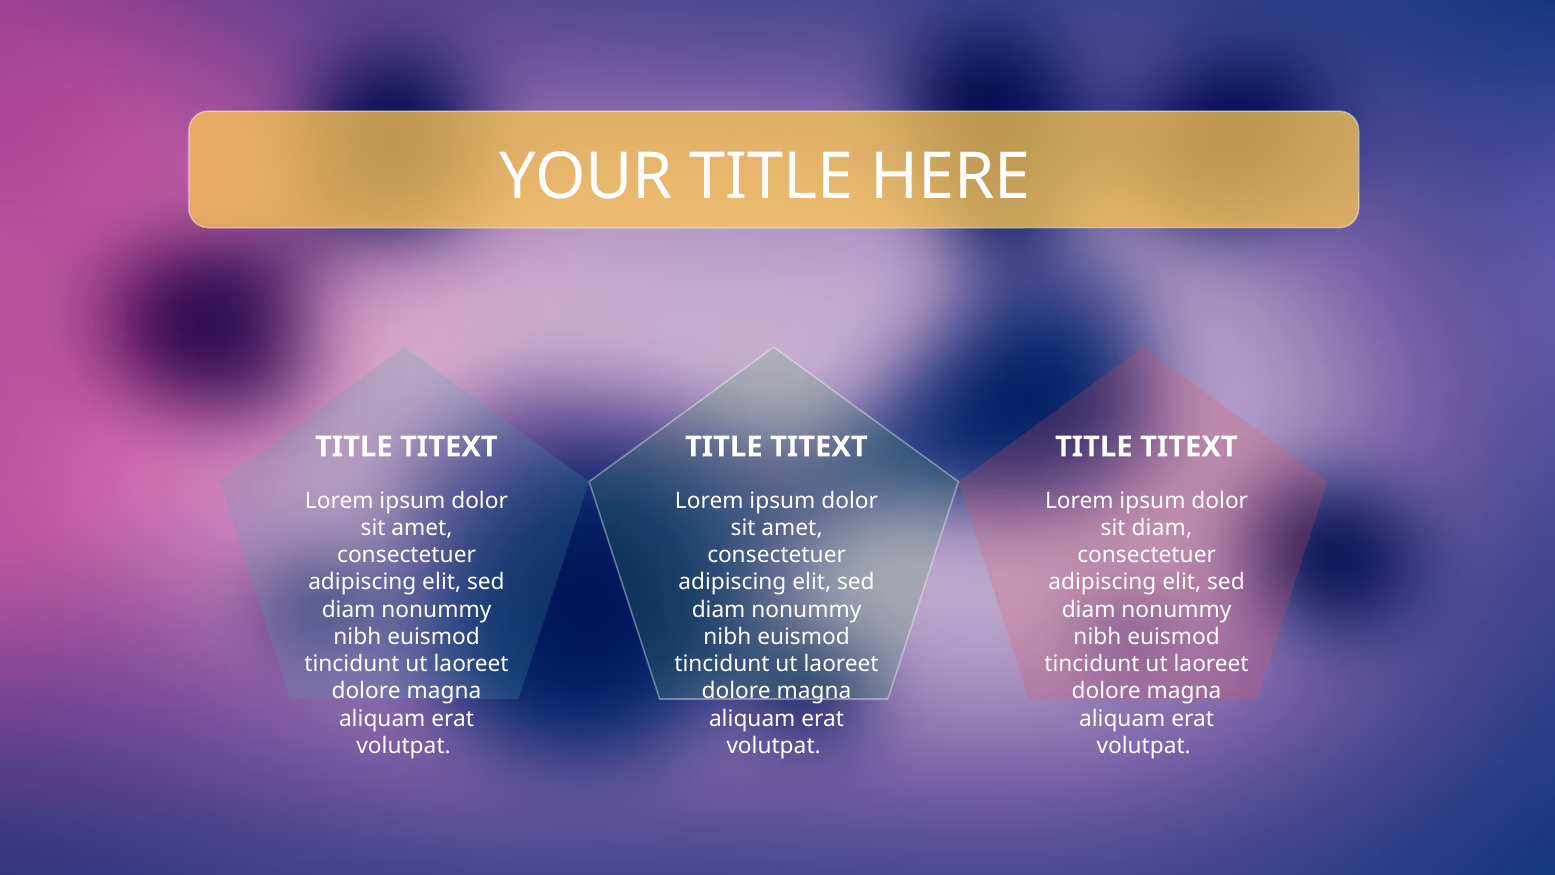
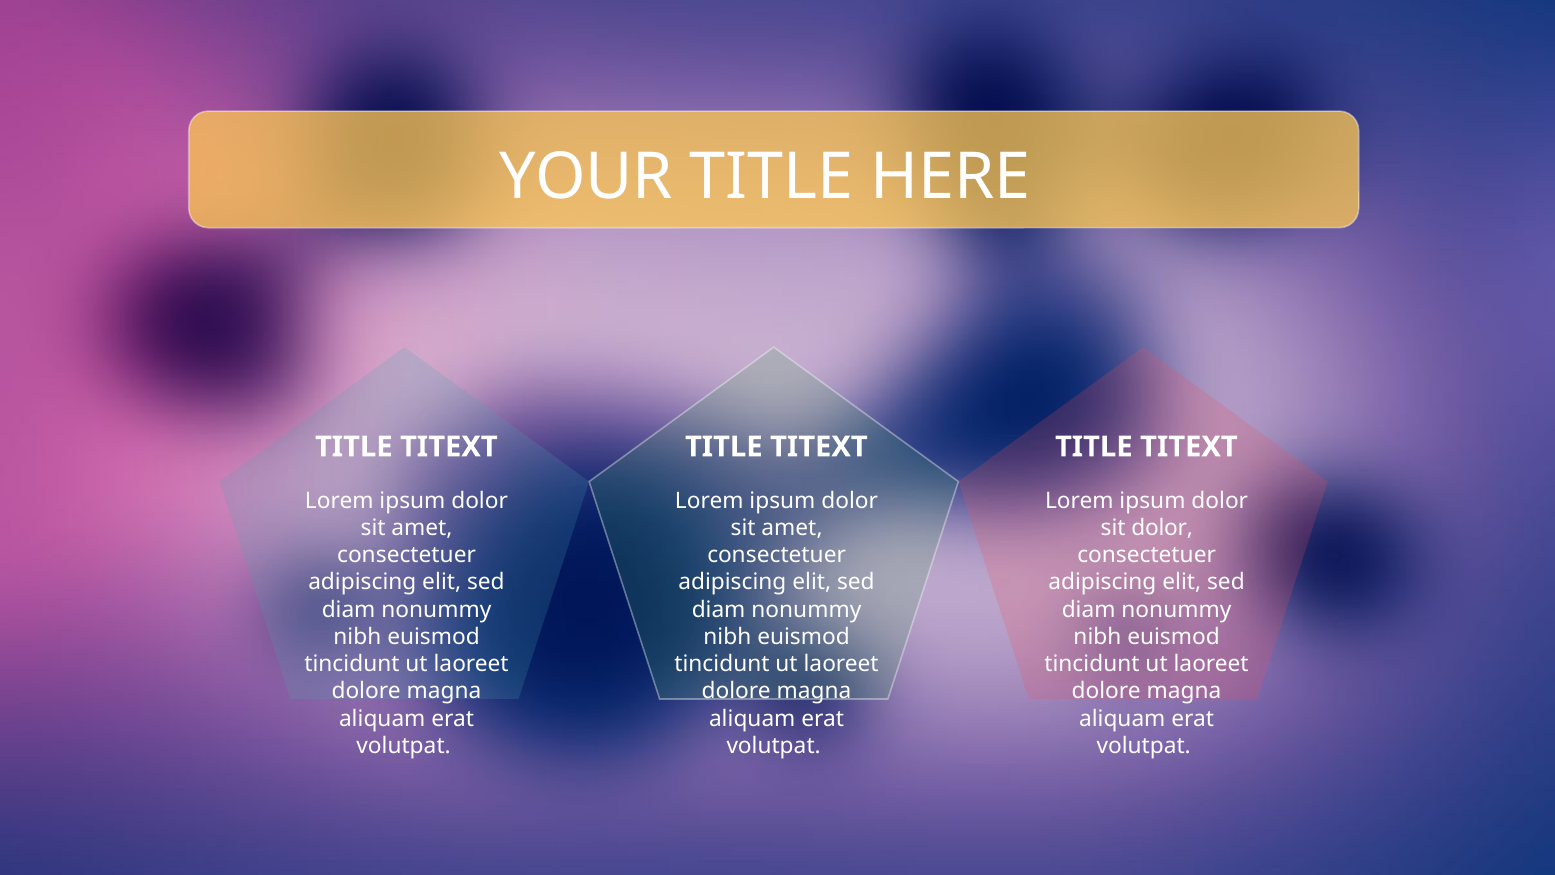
sit diam: diam -> dolor (1162, 528)
